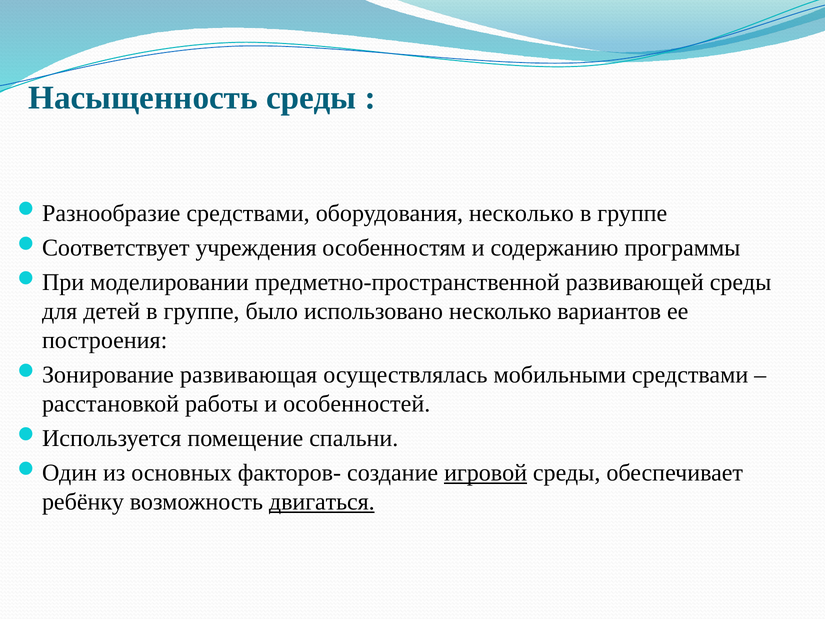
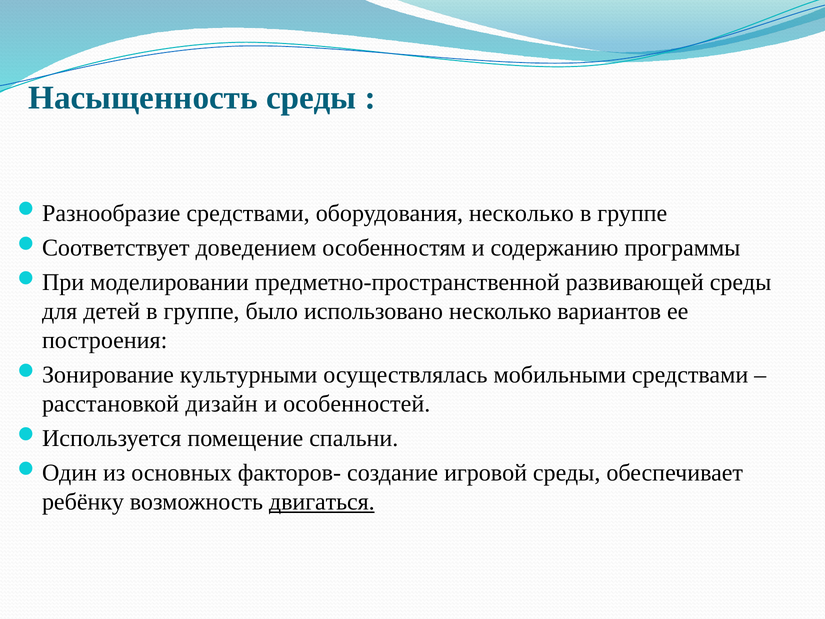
учреждения: учреждения -> доведением (256, 248)
развивающая: развивающая -> культурными (249, 375)
работы: работы -> дизайн (222, 404)
игровой underline: present -> none (486, 473)
